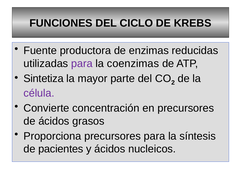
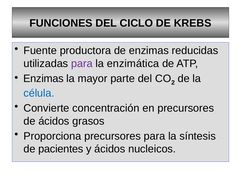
coenzimas: coenzimas -> enzimática (133, 63)
Sintetiza: Sintetiza -> Enzimas (43, 78)
célula colour: purple -> blue (39, 93)
